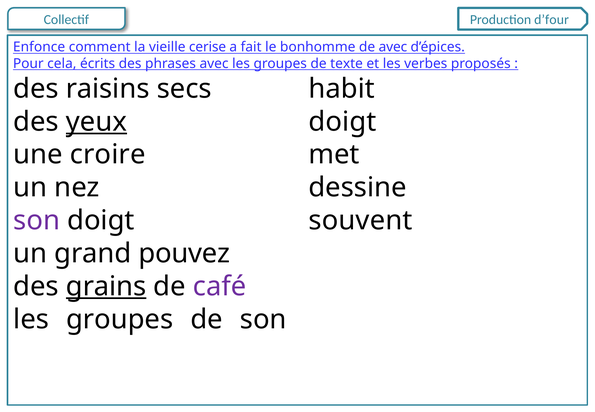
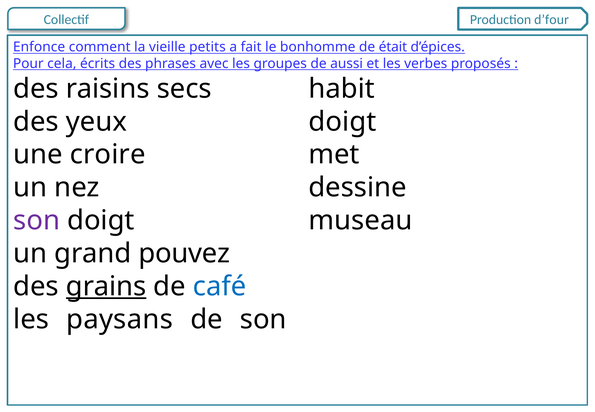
cerise: cerise -> petits (207, 47)
de avec: avec -> était (393, 47)
texte: texte -> aussi (347, 64)
yeux underline: present -> none (96, 122)
souvent: souvent -> museau (360, 221)
café colour: purple -> blue (220, 287)
groupes: groupes -> paysans (120, 319)
